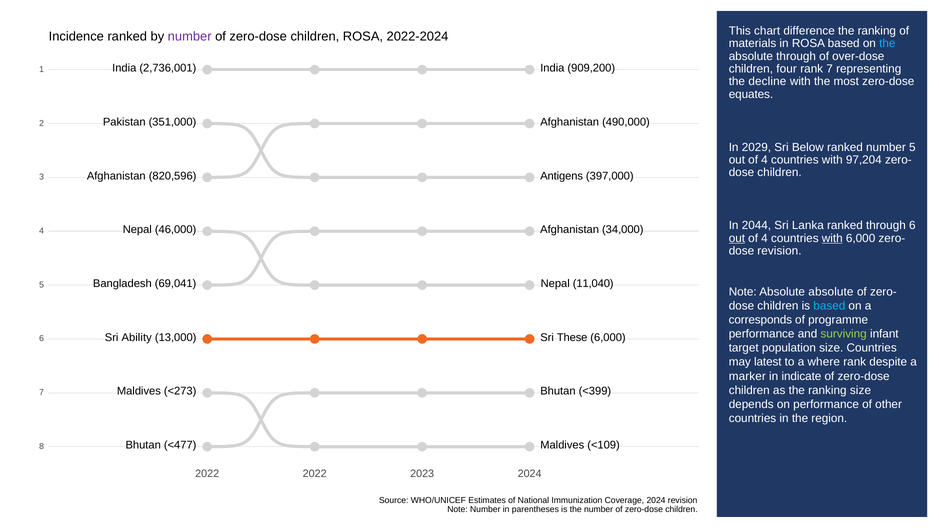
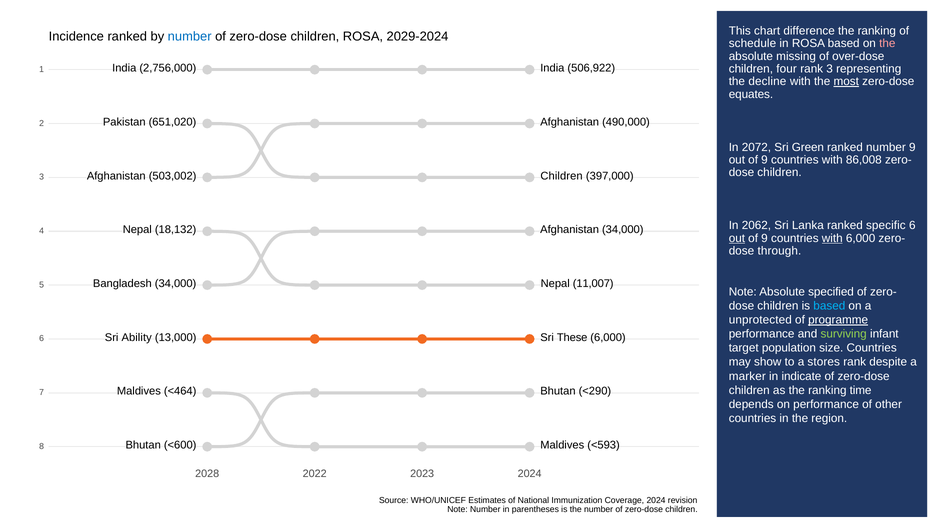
number colour: purple -> blue (190, 36)
2022-2024: 2022-2024 -> 2029-2024 (417, 36)
materials: materials -> schedule (752, 44)
the colour: light blue -> pink (887, 44)
absolute through: through -> missing (796, 56)
2,736,001: 2,736,001 -> 2,756,000 (168, 68)
909,200: 909,200 -> 506,922 (591, 68)
rank 7: 7 -> 3 (830, 69)
most underline: none -> present (846, 82)
351,000: 351,000 -> 651,020 (172, 122)
2029: 2029 -> 2072 (756, 147)
Below: Below -> Green (808, 147)
number 5: 5 -> 9 (912, 147)
4: 4 -> 9 (765, 160)
97,204: 97,204 -> 86,008 (864, 160)
820,596: 820,596 -> 503,002 (173, 176)
Antigens: Antigens -> Children (562, 176)
2044: 2044 -> 2062 (756, 226)
ranked through: through -> specific (886, 226)
46,000: 46,000 -> 18,132 (176, 230)
4: 4 -> 9 (765, 238)
revision: revision -> through (779, 251)
Bangladesh 69,041: 69,041 -> 34,000 (176, 284)
11,040: 11,040 -> 11,007 (593, 284)
Absolute absolute: absolute -> specified (831, 292)
corresponds: corresponds -> unprotected (760, 320)
programme underline: none -> present (838, 320)
latest: latest -> show (768, 362)
where: where -> stores (824, 362)
ranking size: size -> time (861, 390)
<273: <273 -> <464 (180, 391)
<399: <399 -> <290 (595, 391)
<477: <477 -> <600 (180, 445)
<109: <109 -> <593 (604, 445)
2022: 2022 -> 2028 (207, 474)
